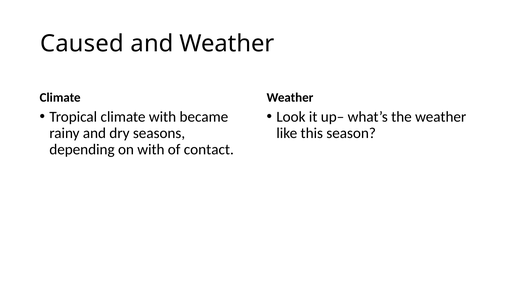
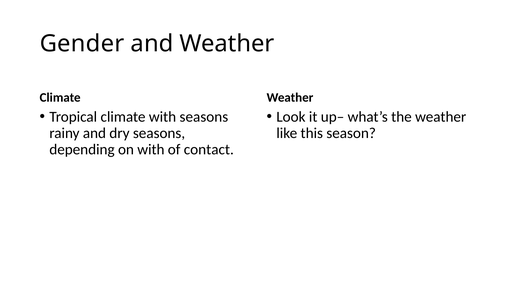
Caused: Caused -> Gender (82, 44)
with became: became -> seasons (204, 117)
